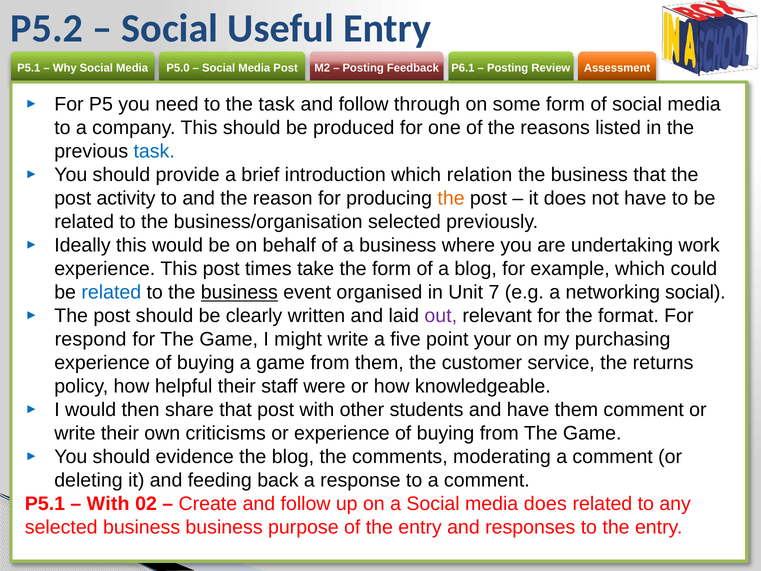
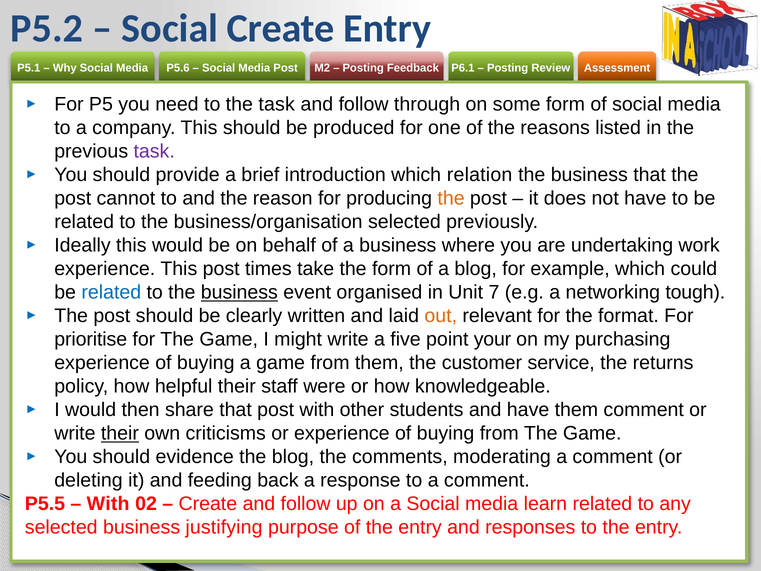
Social Useful: Useful -> Create (281, 29)
P5.0: P5.0 -> P5.6 (178, 68)
task colour: blue -> purple (154, 151)
activity: activity -> cannot (126, 198)
networking social: social -> tough (695, 292)
out colour: purple -> orange (441, 316)
respond: respond -> prioritise (91, 339)
their underline: none -> present (120, 433)
P5.1: P5.1 -> P5.5 (45, 504)
media does: does -> learn (545, 504)
business business: business -> justifying (224, 527)
